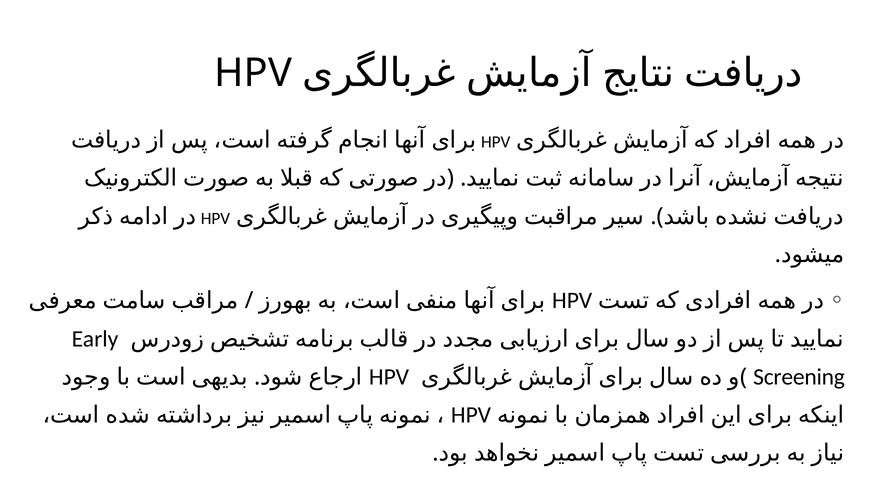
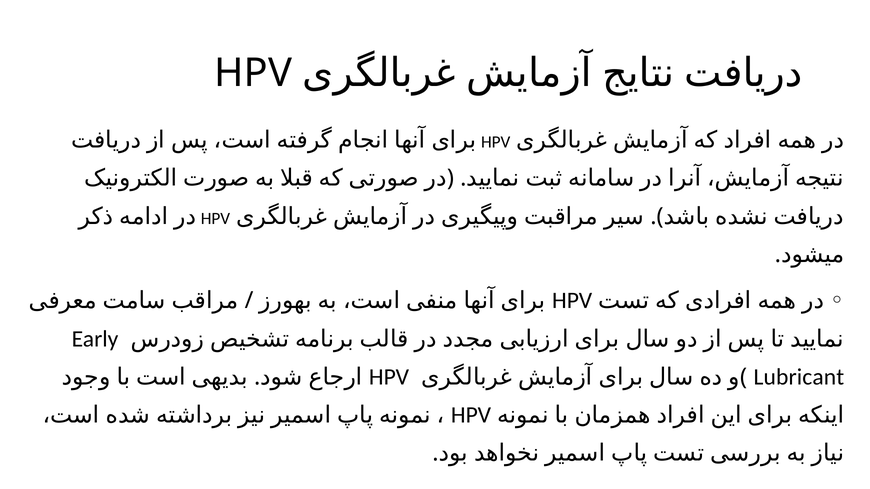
Screening: Screening -> Lubricant (799, 377)
